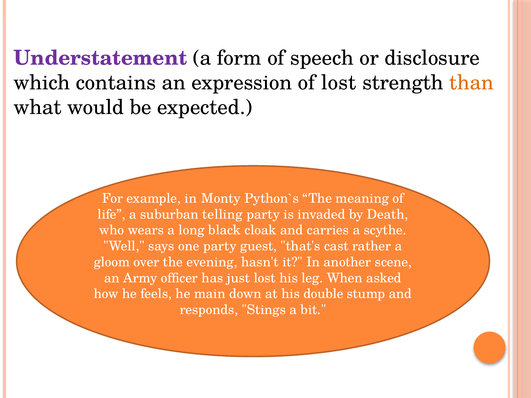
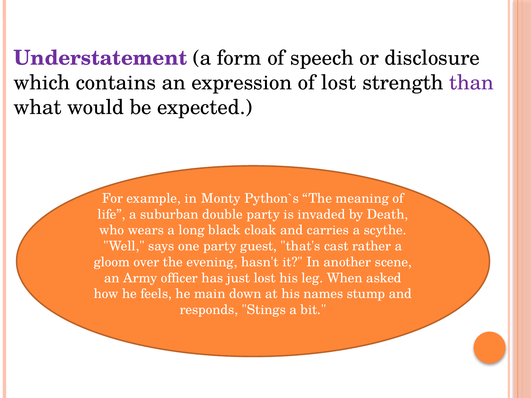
than colour: orange -> purple (471, 83)
telling: telling -> double (223, 214)
double: double -> names (323, 294)
